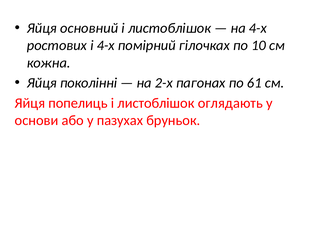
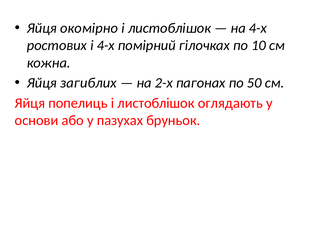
основний: основний -> окомірно (89, 28)
поколінні: поколінні -> загиблих (88, 83)
61: 61 -> 50 (254, 83)
